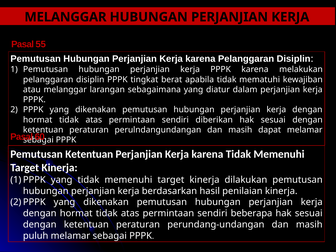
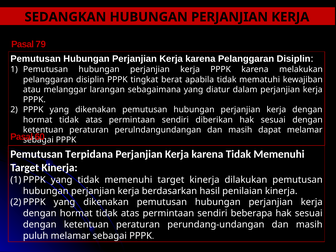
MELANGGAR: MELANGGAR -> SEDANGKAN (65, 17)
55: 55 -> 79 (41, 44)
Pemutusan Ketentuan: Ketentuan -> Terpidana (89, 154)
